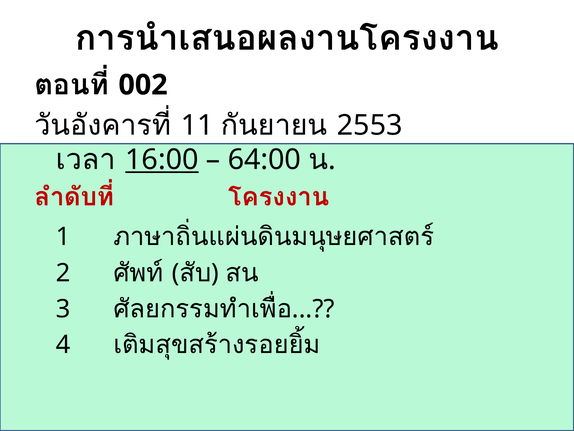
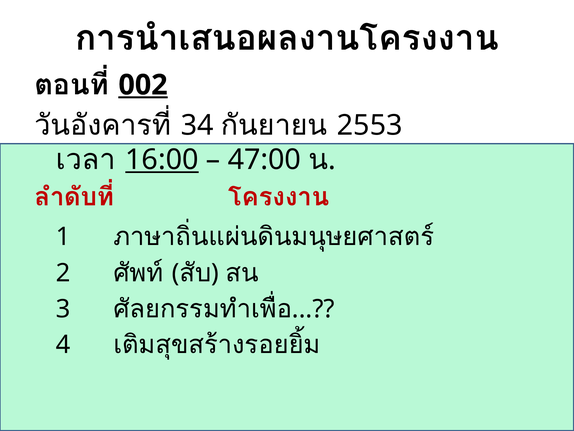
002 underline: none -> present (143, 85)
11: 11 -> 34 (197, 125)
64:00: 64:00 -> 47:00 (264, 159)
